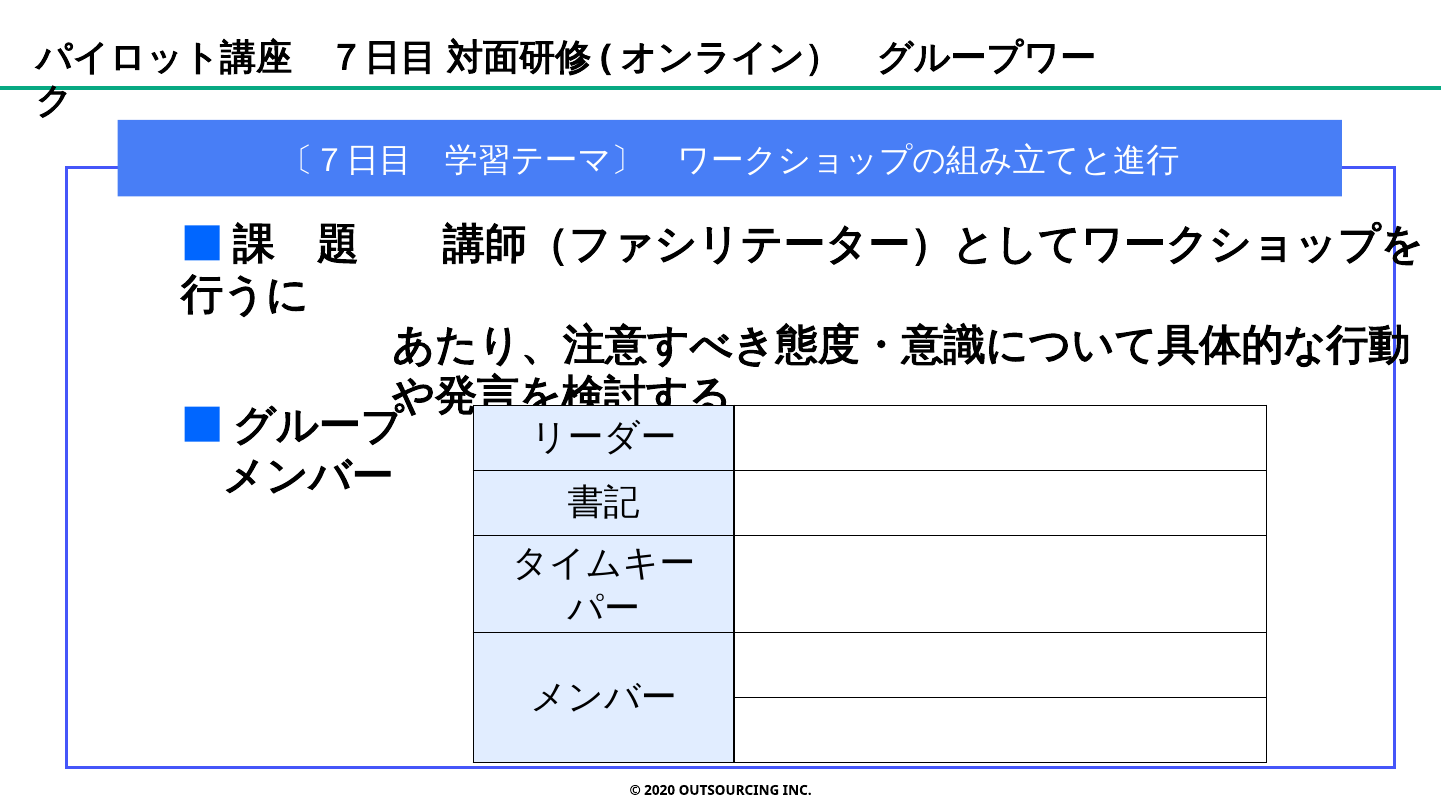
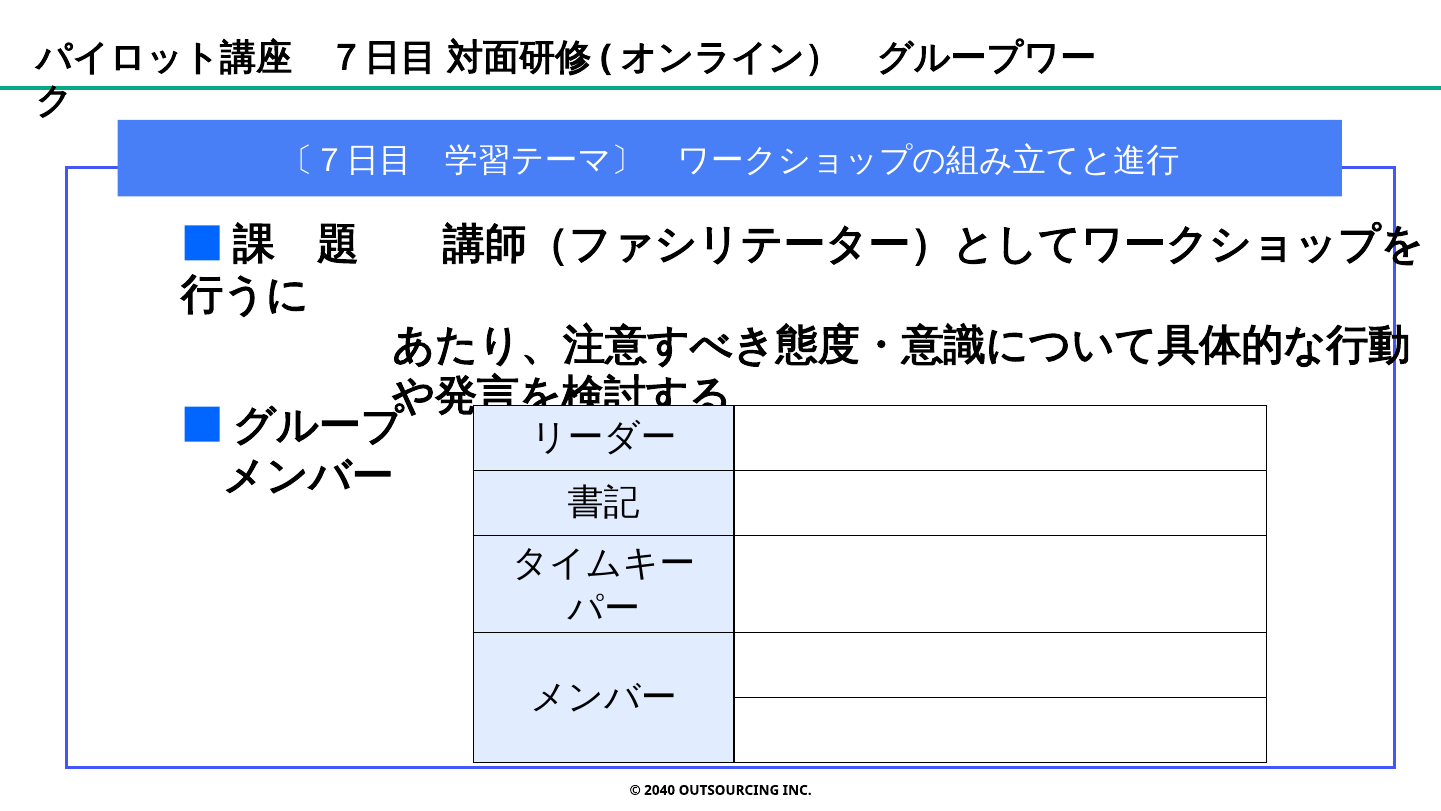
2020: 2020 -> 2040 (660, 790)
